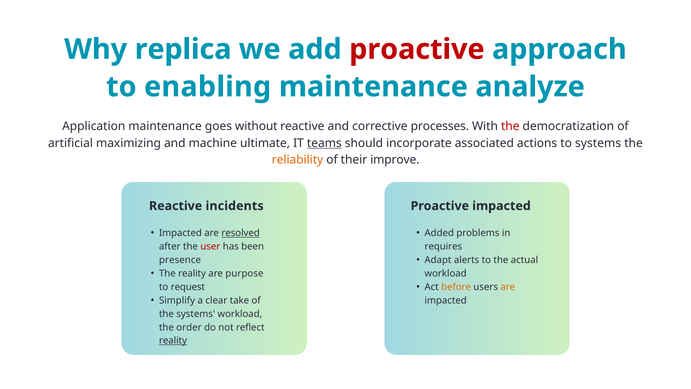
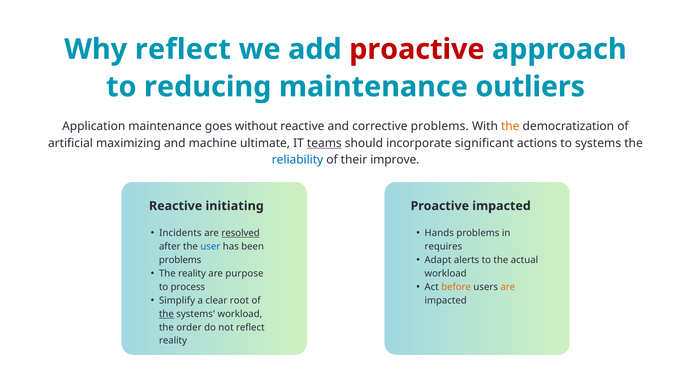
Why replica: replica -> reflect (183, 49)
enabling: enabling -> reducing (208, 87)
analyze: analyze -> outliers (530, 87)
corrective processes: processes -> problems (440, 126)
the colour: red -> orange (510, 126)
associated: associated -> significant (484, 143)
reliability colour: orange -> blue (298, 160)
incidents: incidents -> initiating (235, 206)
Impacted: Impacted -> Incidents (180, 233)
Added: Added -> Hands (439, 233)
user colour: red -> blue (210, 246)
presence: presence -> problems (180, 260)
request: request -> process (188, 287)
take: take -> root (239, 300)
the underline: none -> present (166, 314)
reality underline: present -> none (173, 341)
